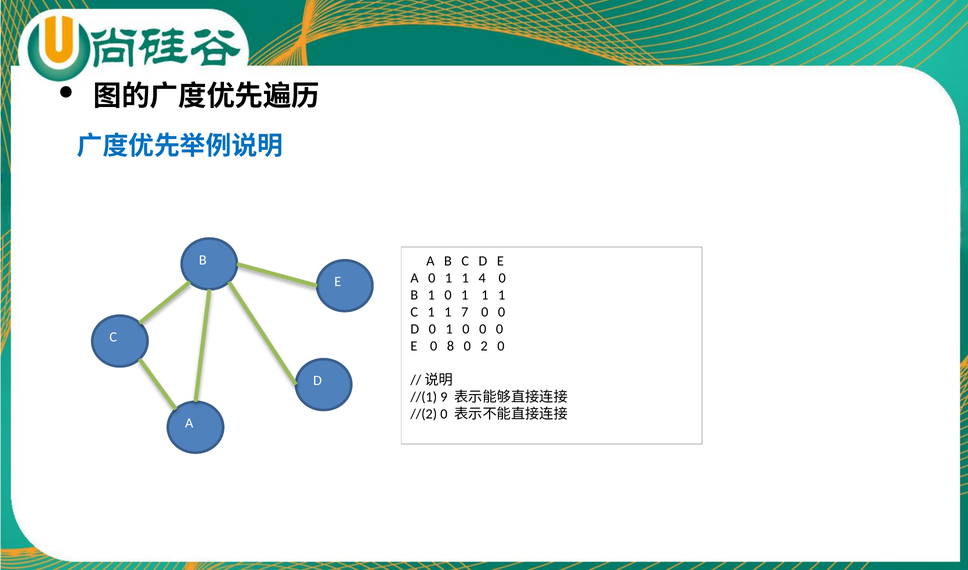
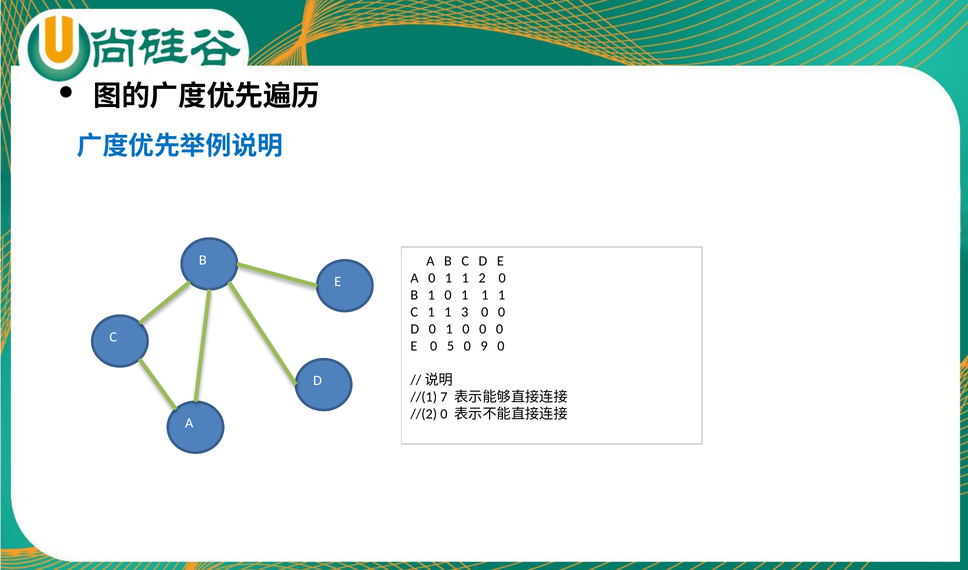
4: 4 -> 2 (482, 278)
7: 7 -> 3 (465, 312)
8: 8 -> 5 (450, 346)
2: 2 -> 9 (484, 346)
9: 9 -> 7 (444, 397)
